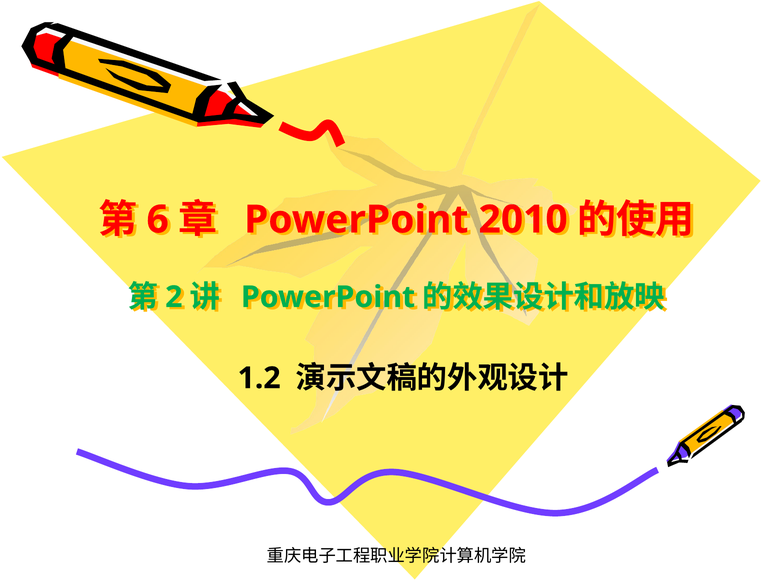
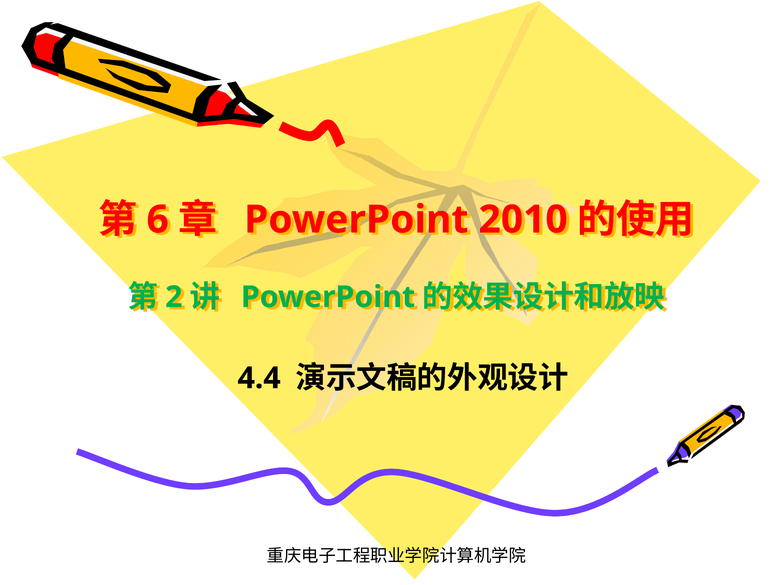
1.2: 1.2 -> 4.4 (259, 378)
